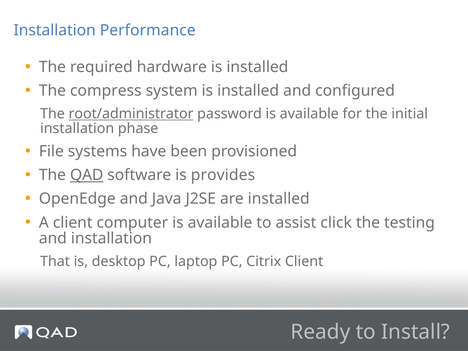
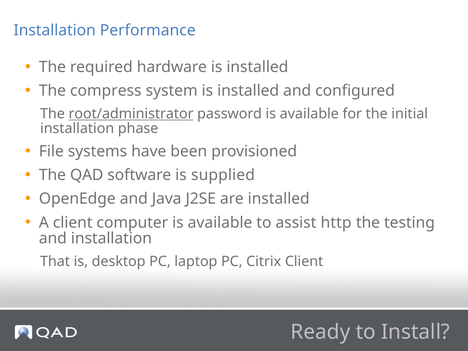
QAD underline: present -> none (87, 175)
provides: provides -> supplied (223, 175)
click: click -> http (336, 223)
